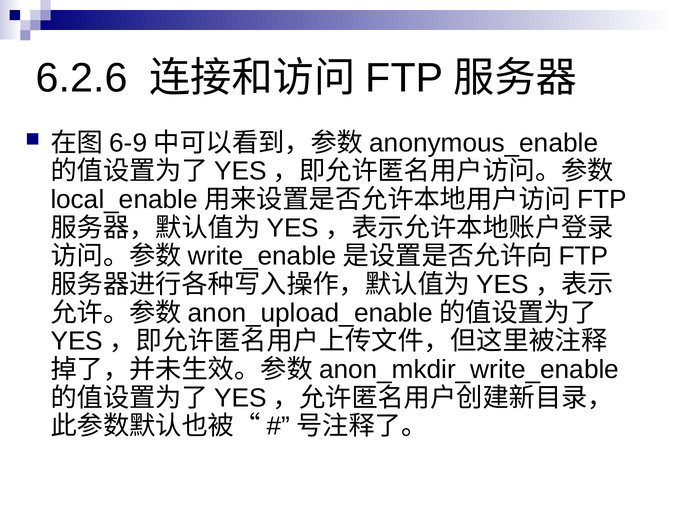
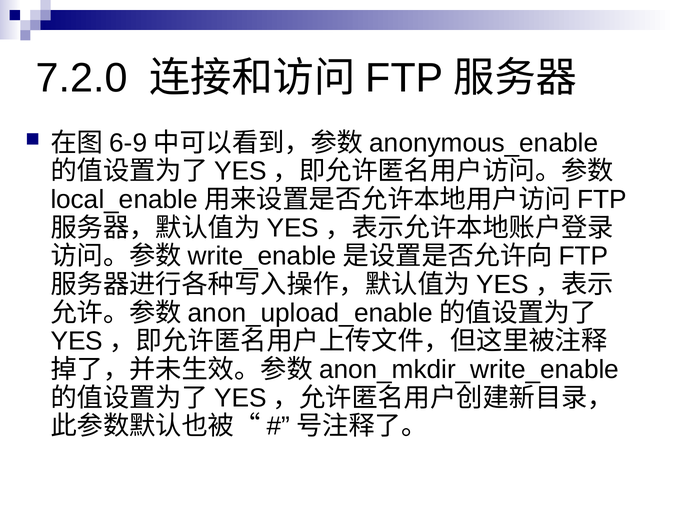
6.2.6: 6.2.6 -> 7.2.0 (82, 78)
